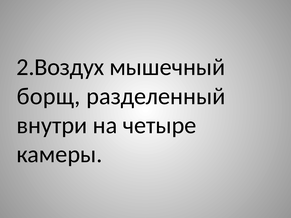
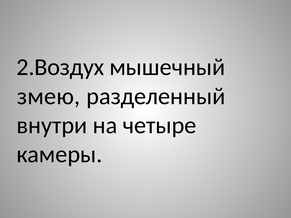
борщ: борщ -> змею (49, 96)
